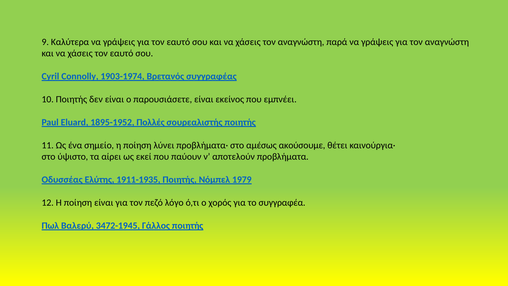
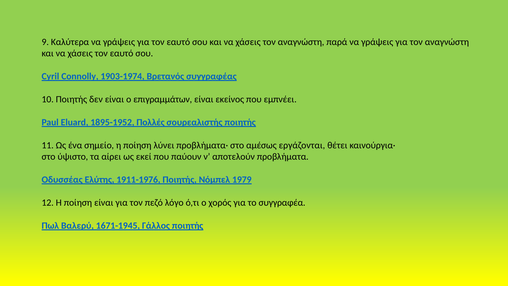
παρουσιάσετε: παρουσιάσετε -> επιγραμμάτων (163, 99)
ακούσουμε: ακούσουμε -> εργάζονται (302, 145)
1911-1935: 1911-1935 -> 1911-1976 (138, 180)
3472-1945: 3472-1945 -> 1671-1945 (118, 225)
